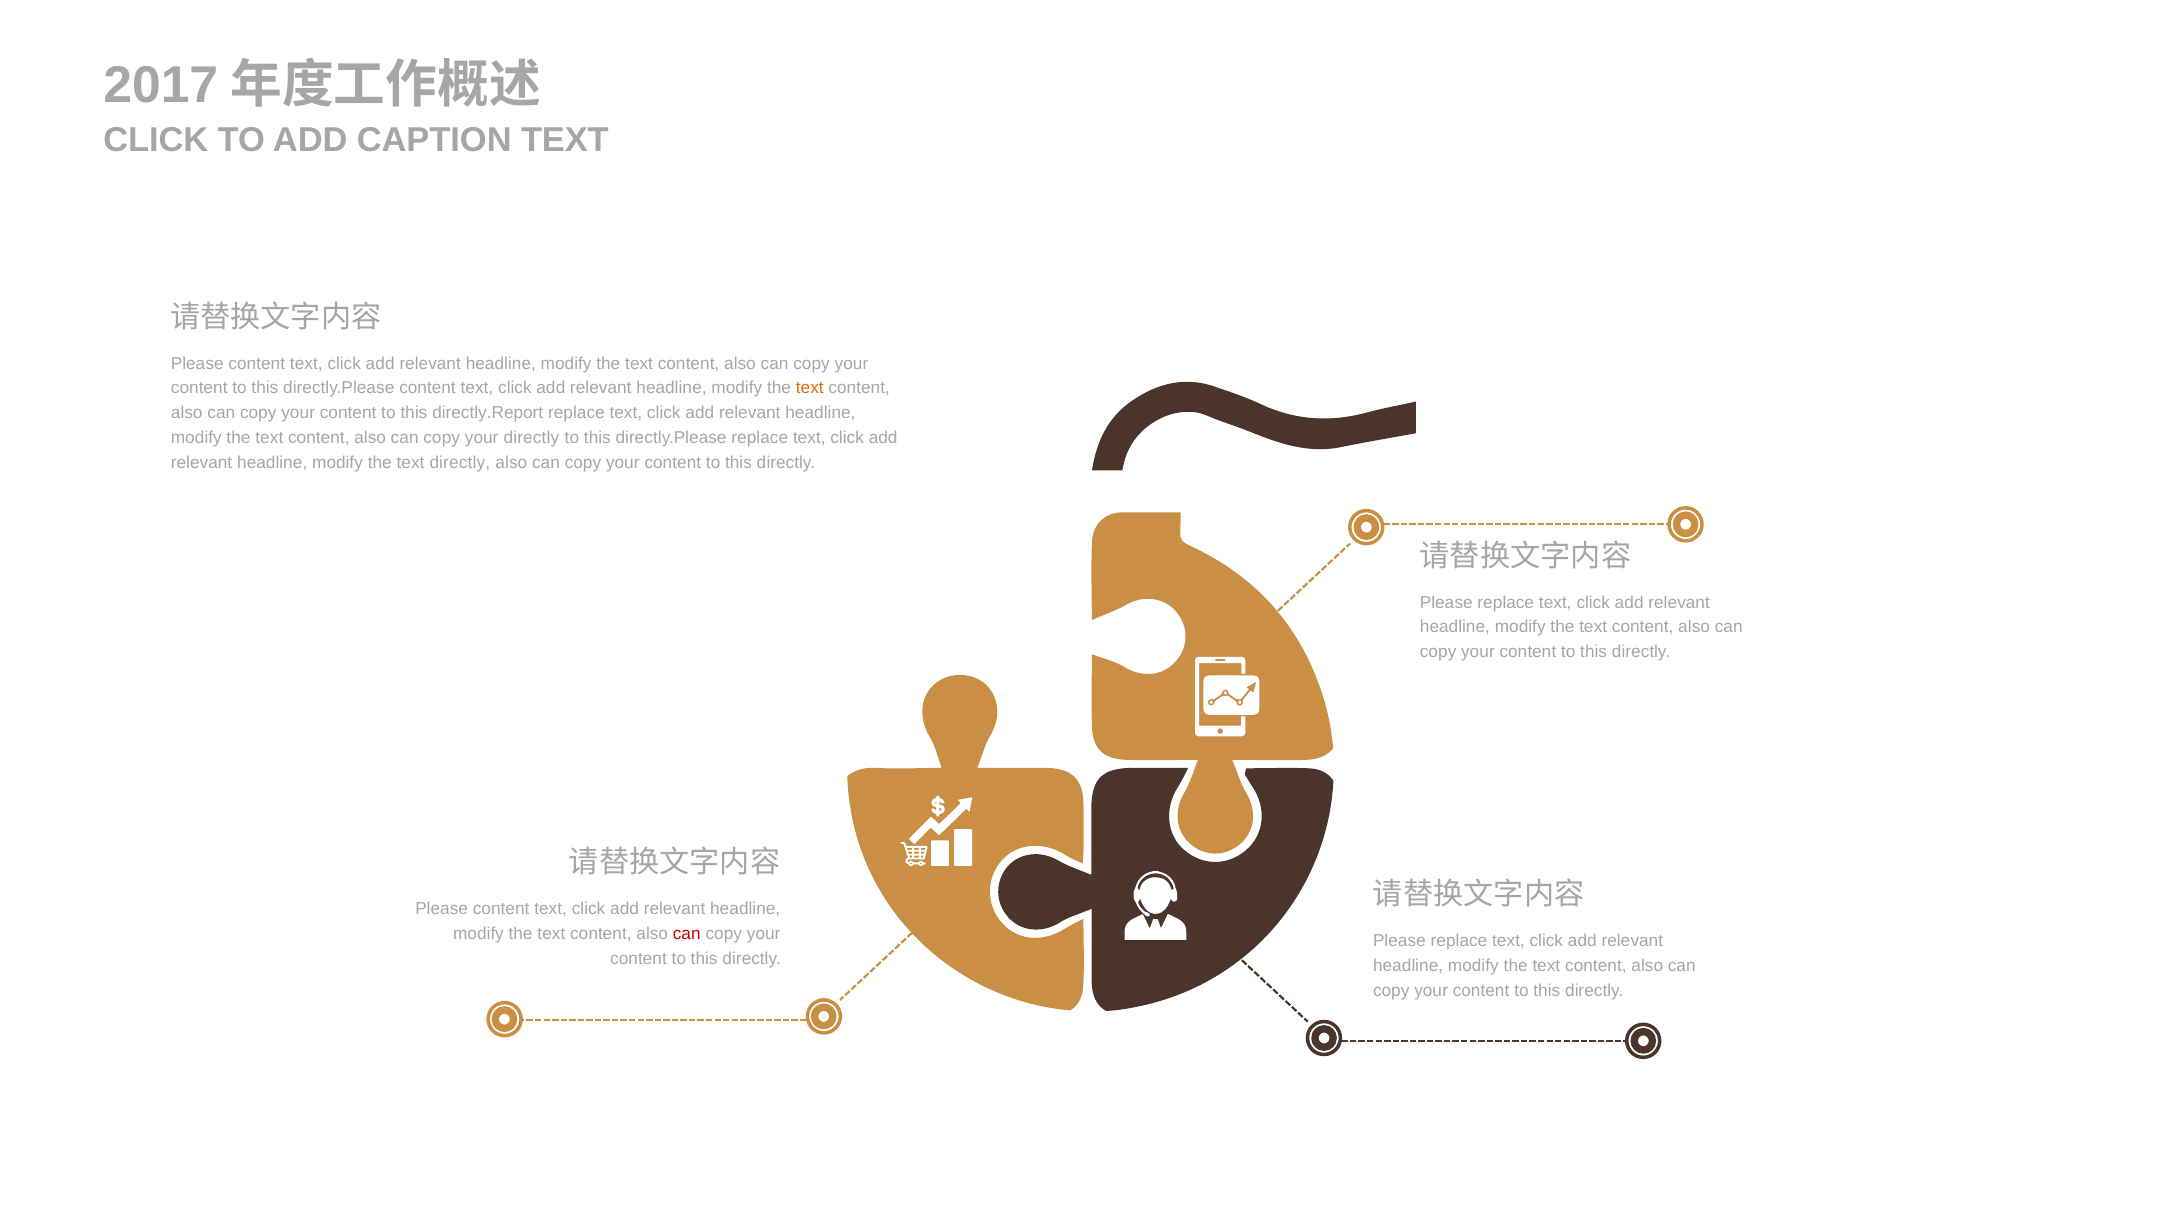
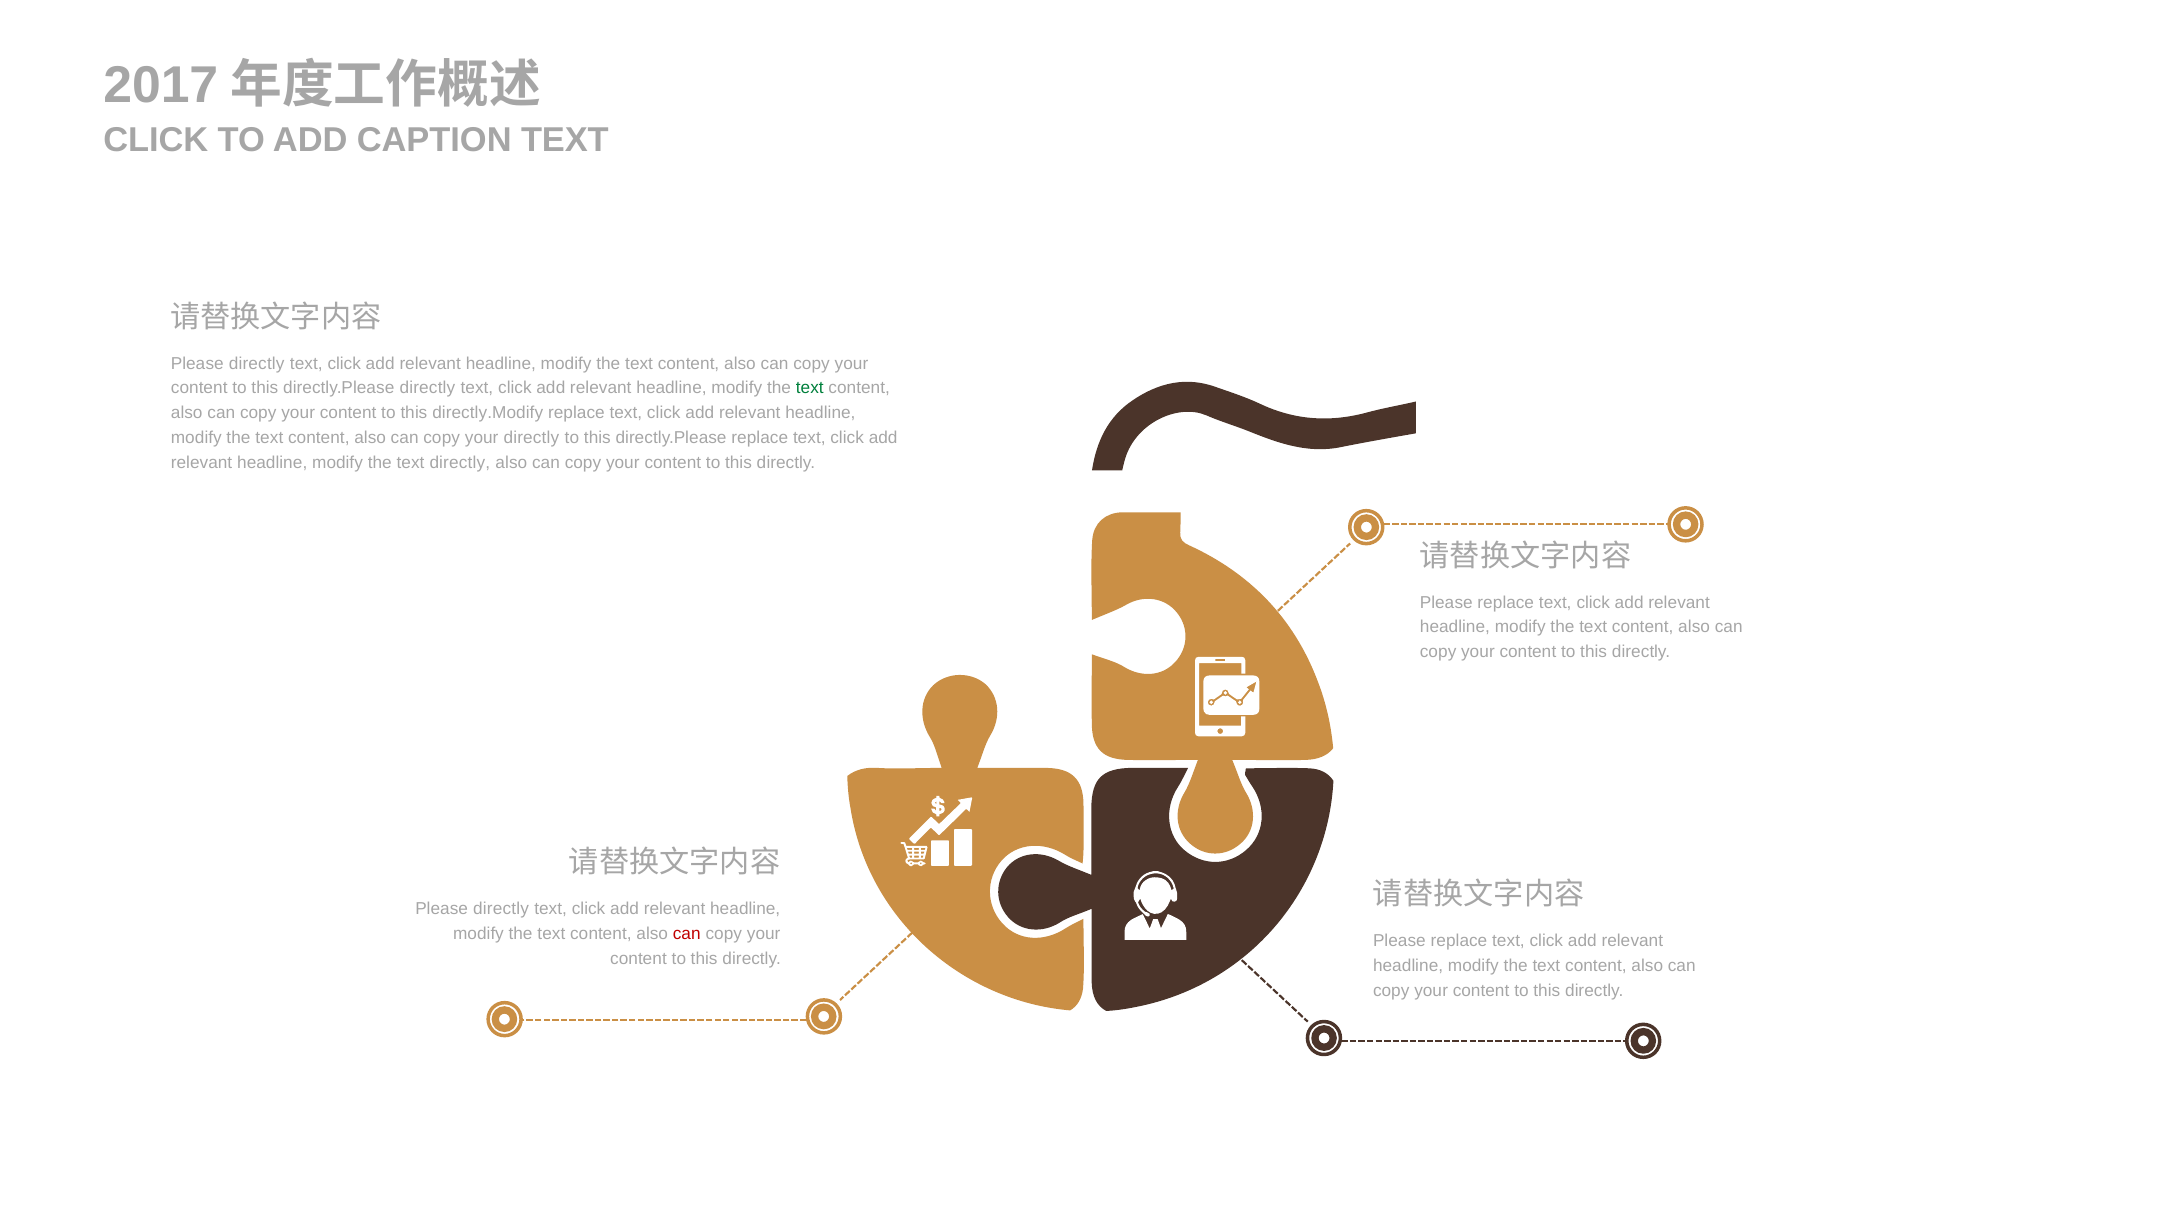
content: content -> directly (257, 363)
directly.Please content: content -> directly (427, 388)
text colour: orange -> green (810, 388)
directly.Report: directly.Report -> directly.Modify (488, 413)
content: content -> directly (501, 909)
